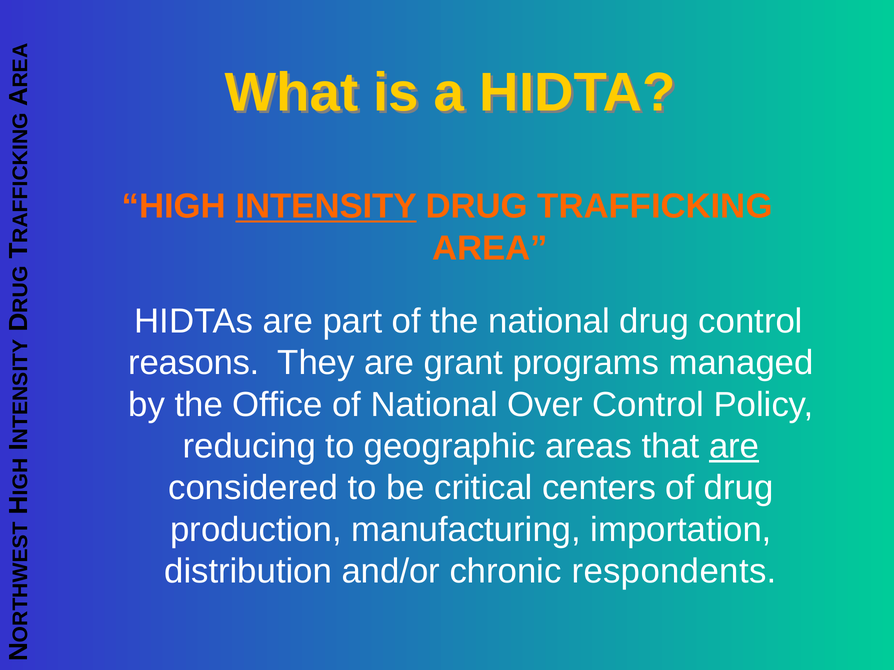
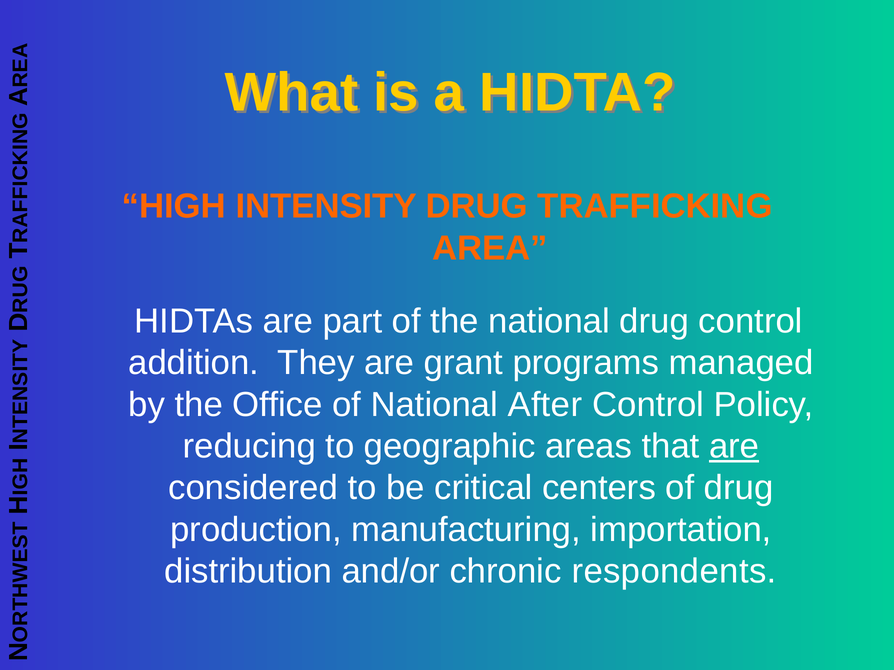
INTENSITY underline: present -> none (326, 207)
reasons: reasons -> addition (194, 363)
Over: Over -> After (545, 405)
